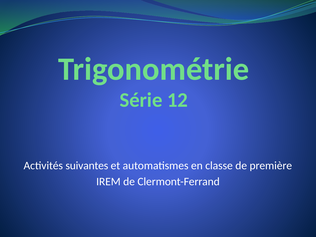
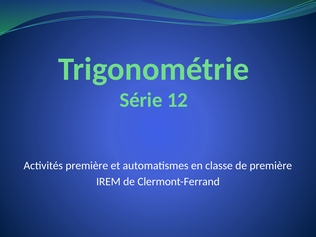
Activités suivantes: suivantes -> première (87, 166)
